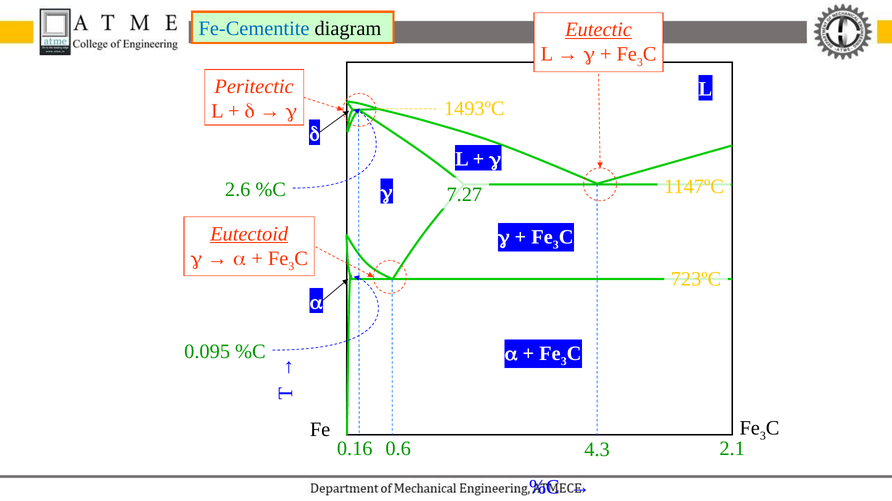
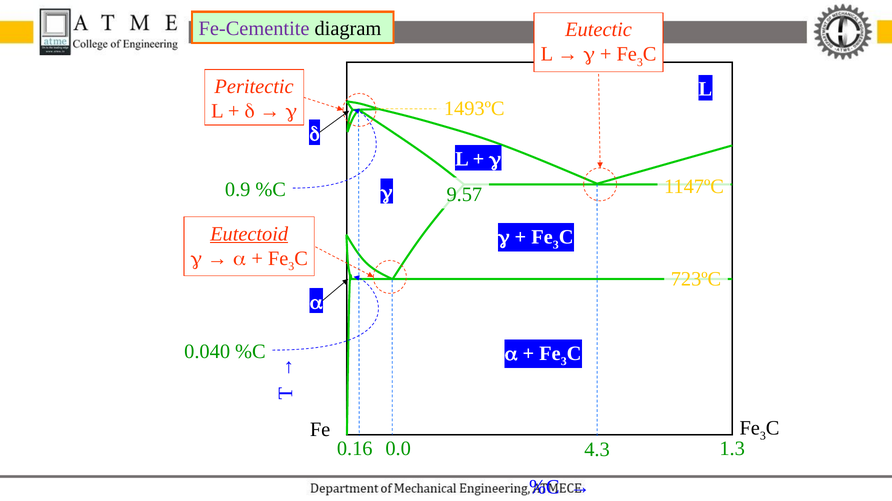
Fe-Cementite colour: blue -> purple (254, 29)
Eutectic underline: present -> none (599, 30)
2.6: 2.6 -> 0.9 (238, 190)
7.27: 7.27 -> 9.57 (464, 195)
0.095: 0.095 -> 0.040 (207, 352)
0.6: 0.6 -> 0.0 (398, 449)
2.1: 2.1 -> 1.3 (732, 449)
